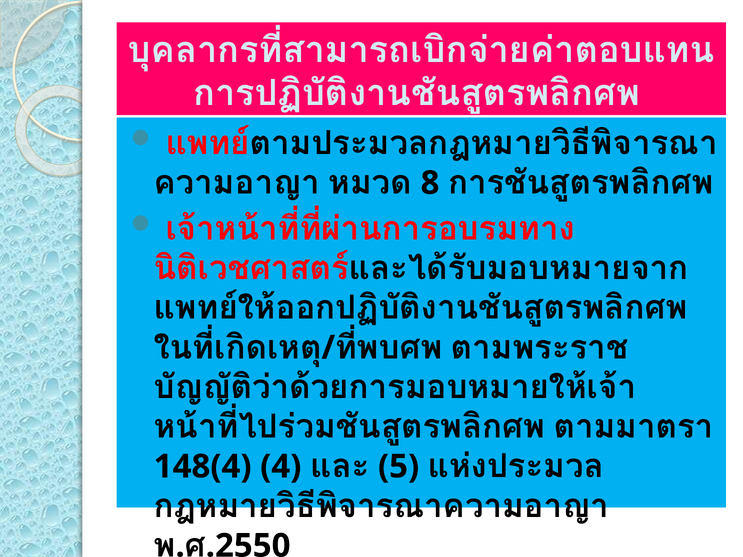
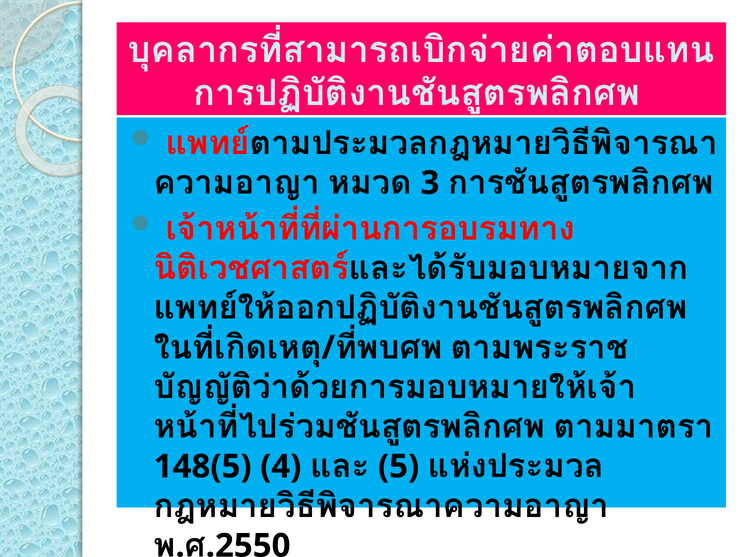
8: 8 -> 3 (430, 183)
148(4: 148(4 -> 148(5 (203, 467)
